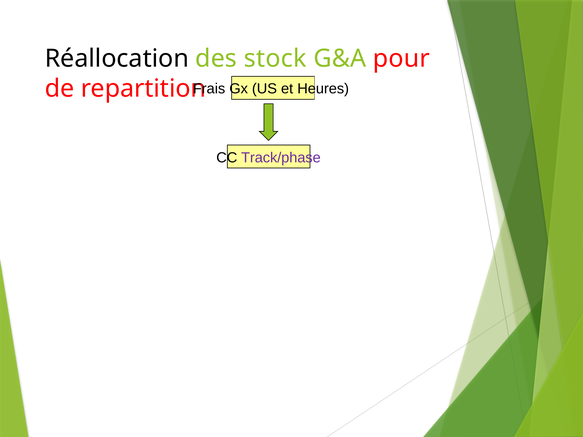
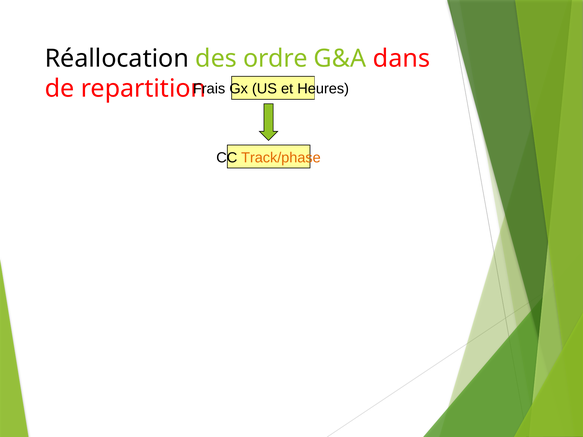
stock: stock -> ordre (275, 59)
pour: pour -> dans (401, 59)
Track/phase colour: purple -> orange (281, 158)
